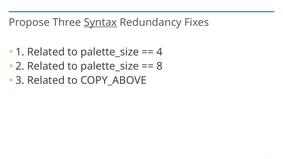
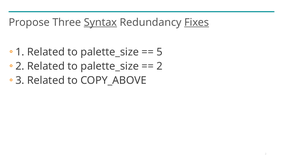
Fixes underline: none -> present (197, 22)
4: 4 -> 5 (160, 52)
8: 8 -> 2 (160, 66)
